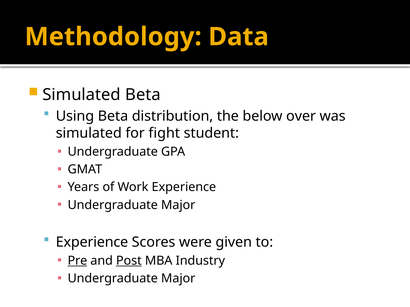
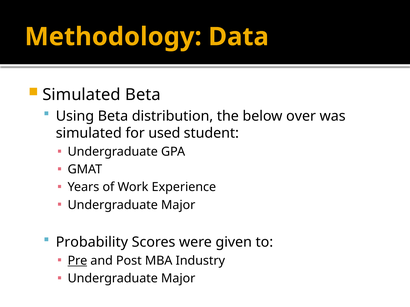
fight: fight -> used (164, 133)
Experience: Experience -> Probability (92, 242)
Post underline: present -> none (129, 261)
